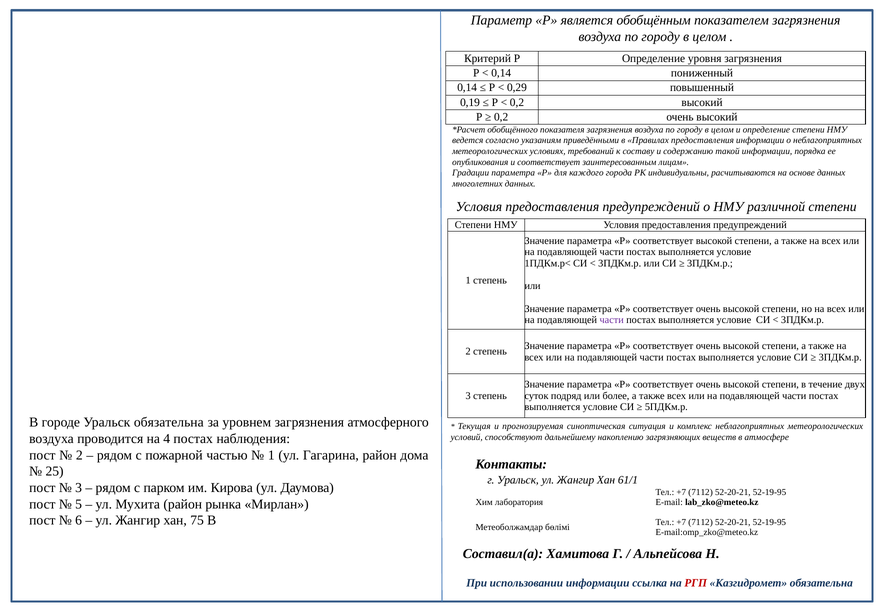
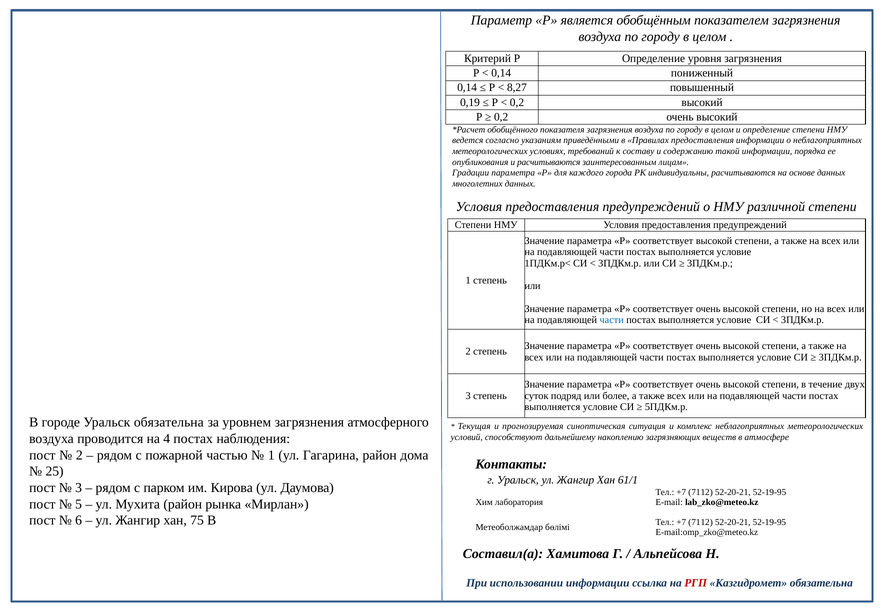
0,29: 0,29 -> 8,27 (517, 88)
и соответствует: соответствует -> расчитываются (549, 162)
части colour: purple -> blue (612, 320)
